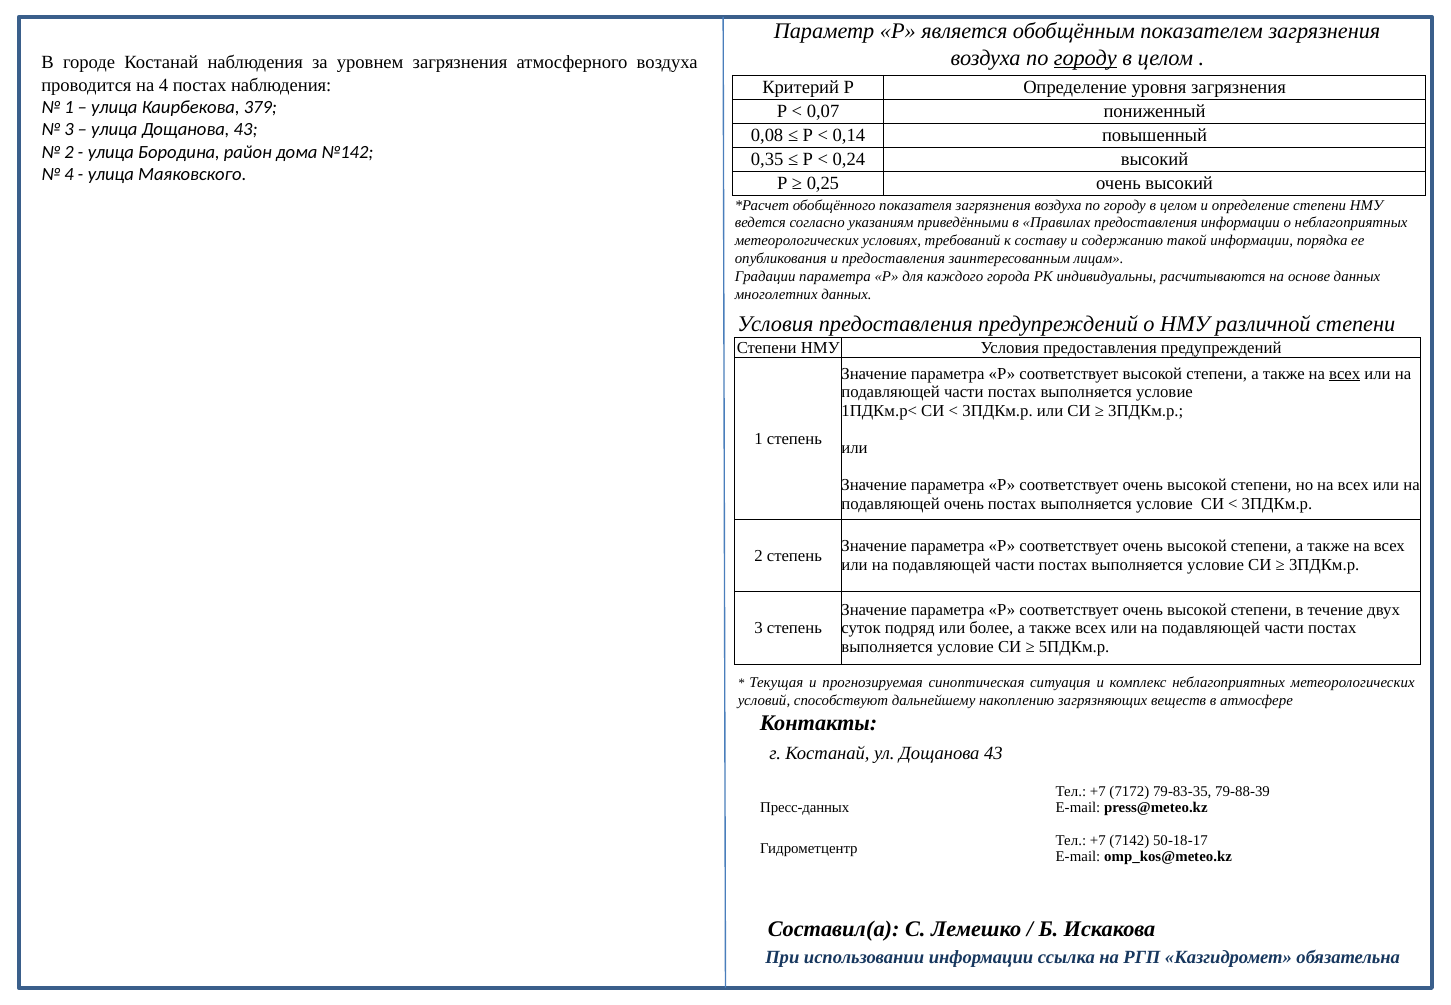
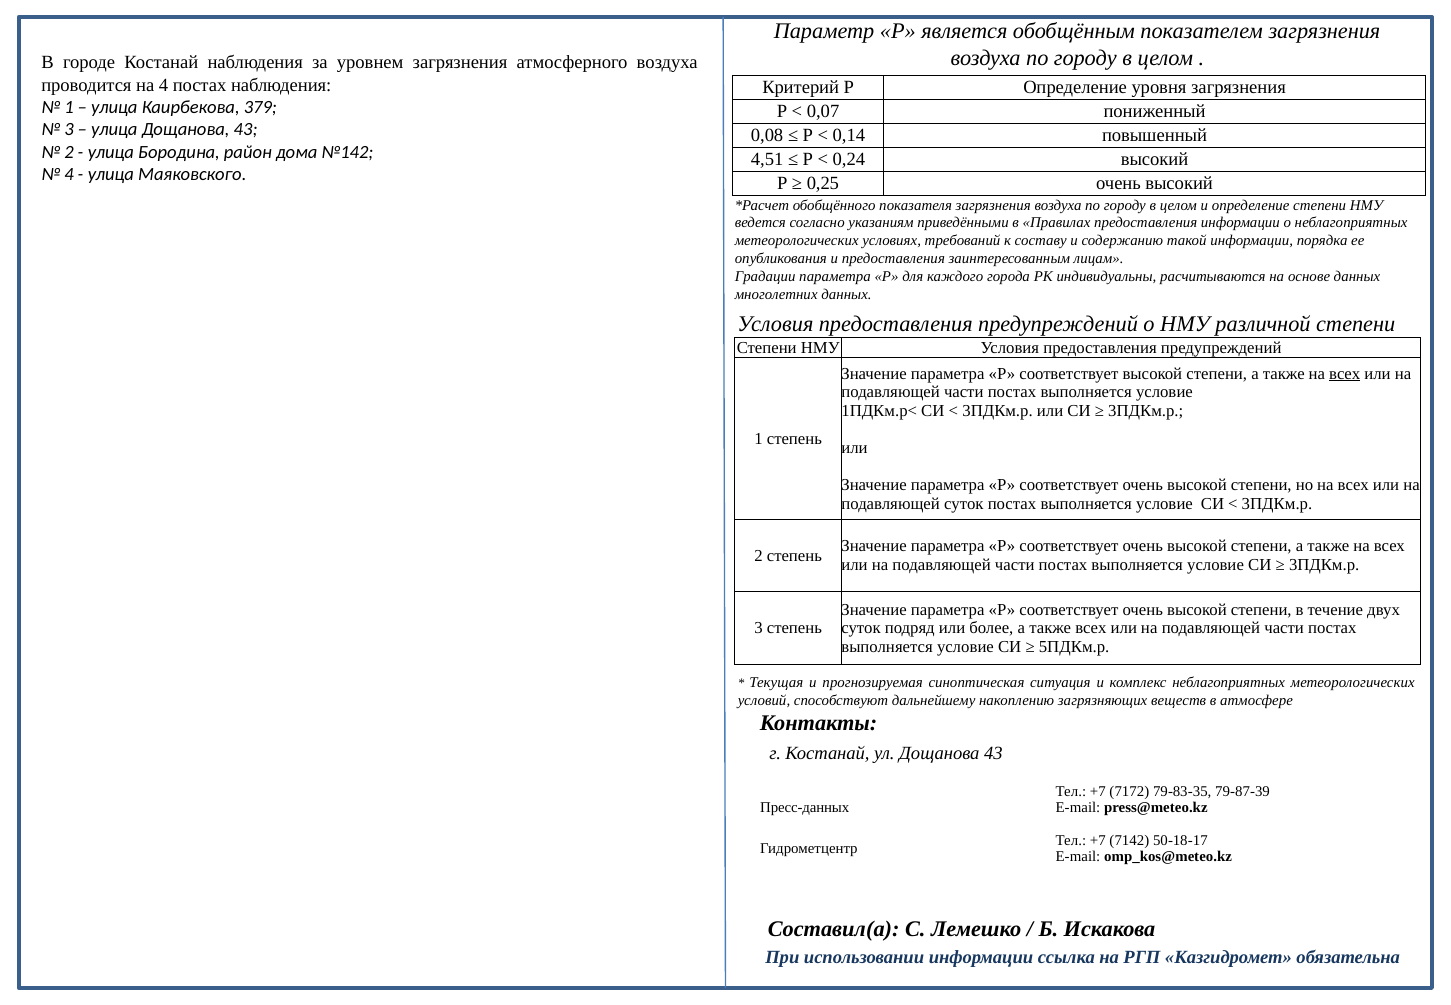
городу underline: present -> none (1085, 58)
0,35: 0,35 -> 4,51 (767, 159)
подавляющей очень: очень -> суток (964, 503)
79-88-39: 79-88-39 -> 79-87-39 (1243, 791)
